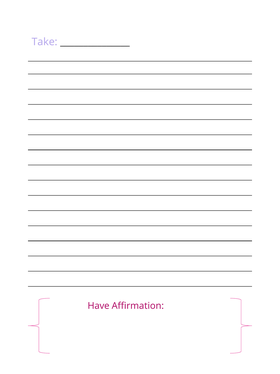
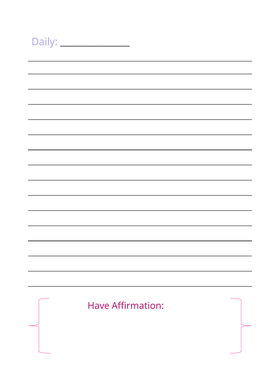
Take: Take -> Daily (45, 42)
